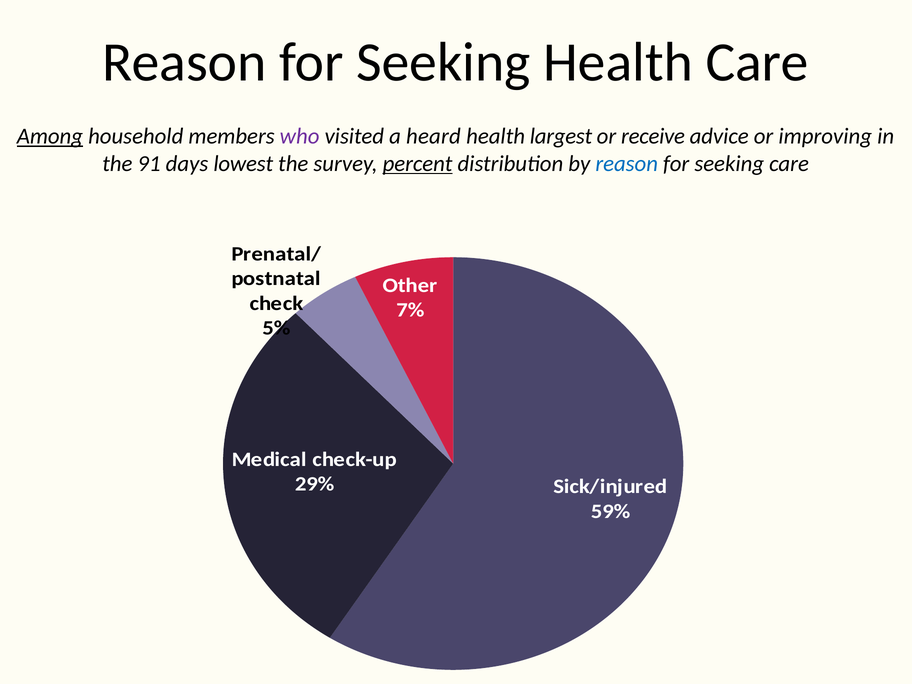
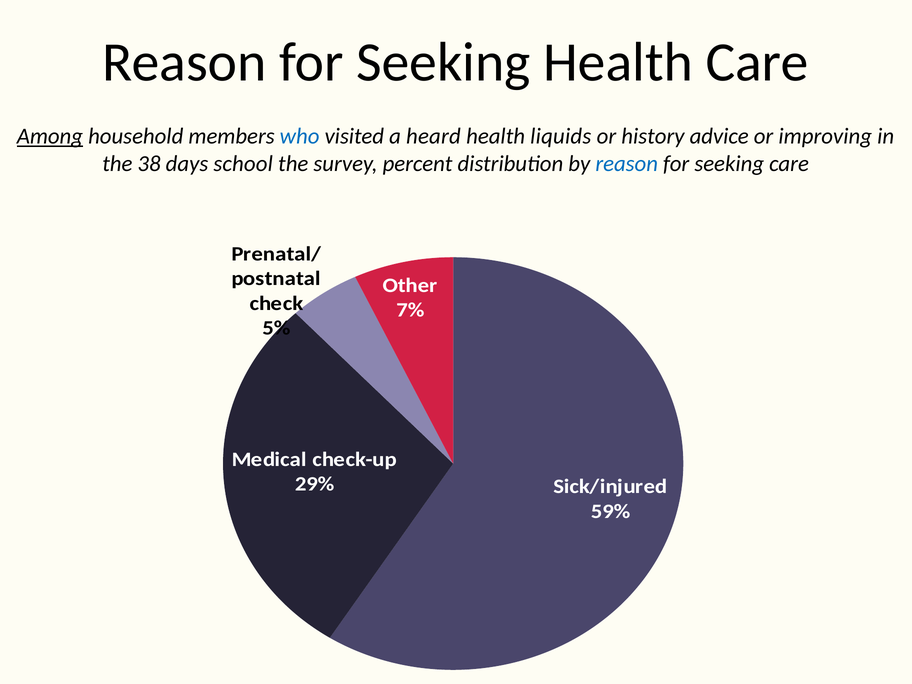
who colour: purple -> blue (300, 136)
largest: largest -> liquids (561, 136)
receive: receive -> history (653, 136)
91: 91 -> 38 (149, 164)
lowest: lowest -> school (243, 164)
percent underline: present -> none (418, 164)
